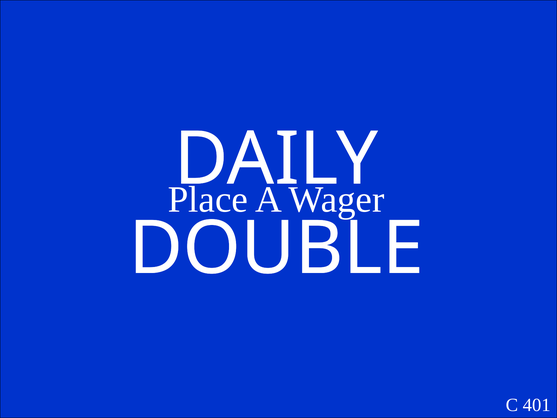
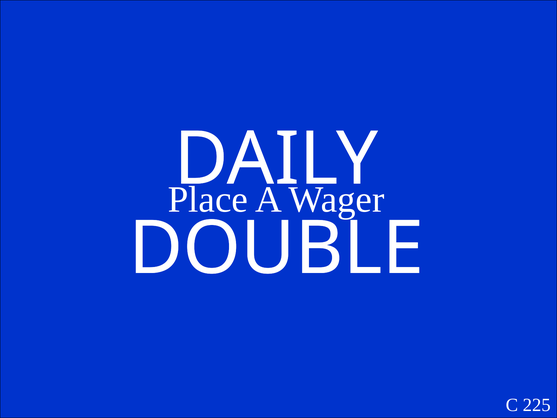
401: 401 -> 225 (537, 405)
